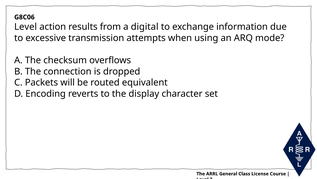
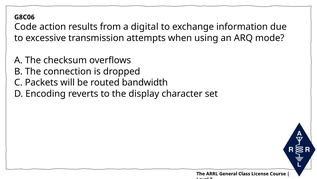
Level: Level -> Code (26, 27)
equivalent: equivalent -> bandwidth (145, 82)
